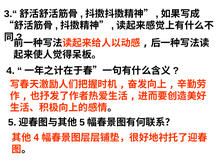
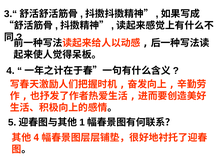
5: 5 -> 1 (82, 122)
